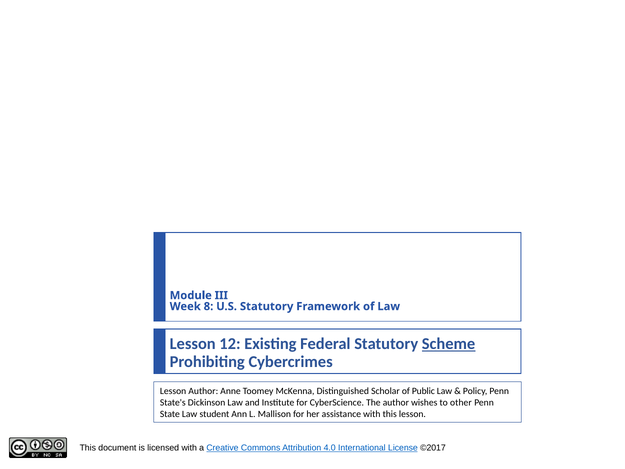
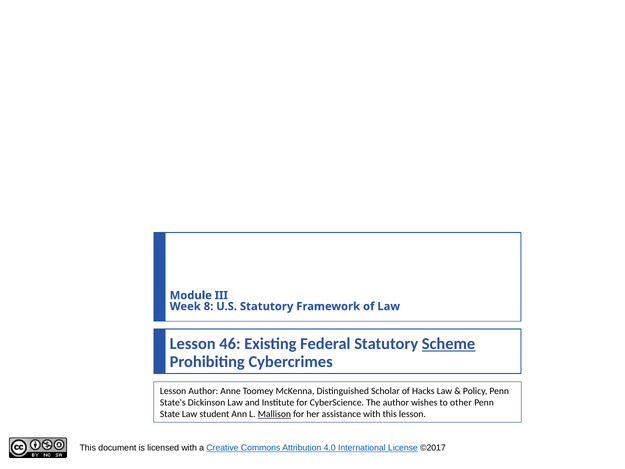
12: 12 -> 46 (230, 344)
Public: Public -> Hacks (423, 391)
Mallison underline: none -> present (274, 414)
